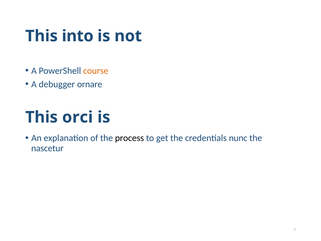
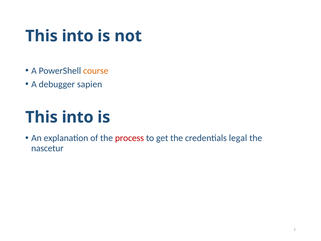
ornare: ornare -> sapien (90, 84)
orci: orci -> into (78, 117)
process colour: black -> red (129, 138)
nunc: nunc -> legal (238, 138)
